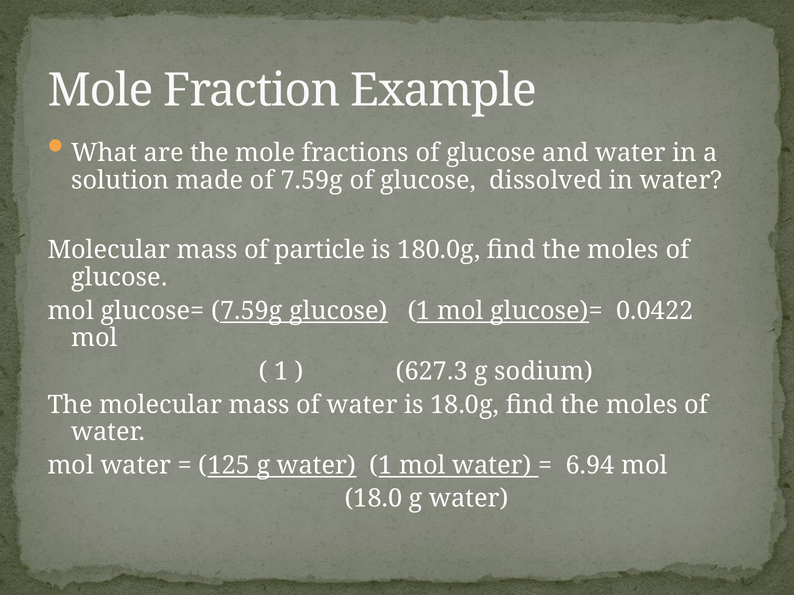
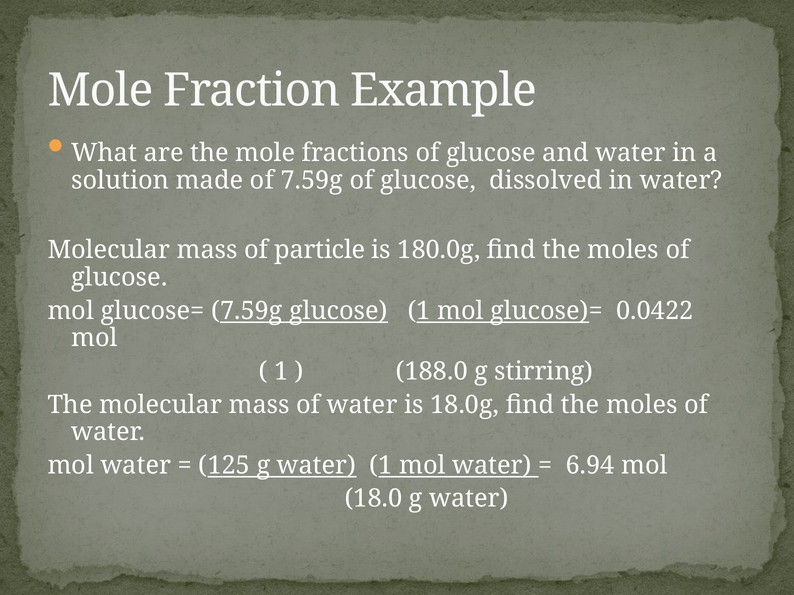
627.3: 627.3 -> 188.0 (432, 372)
sodium: sodium -> stirring (544, 372)
